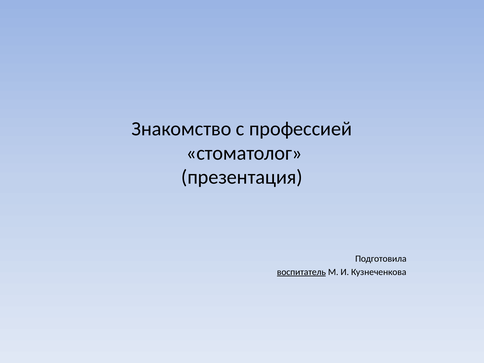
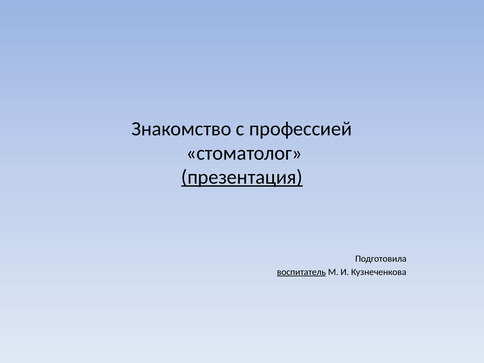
презентация underline: none -> present (242, 177)
